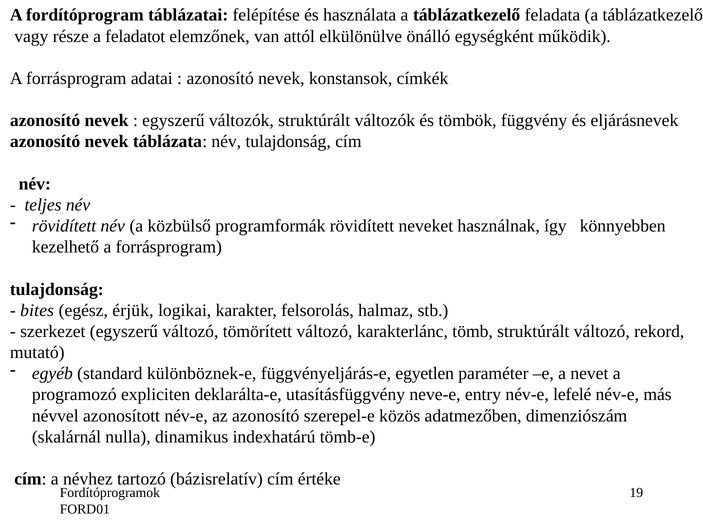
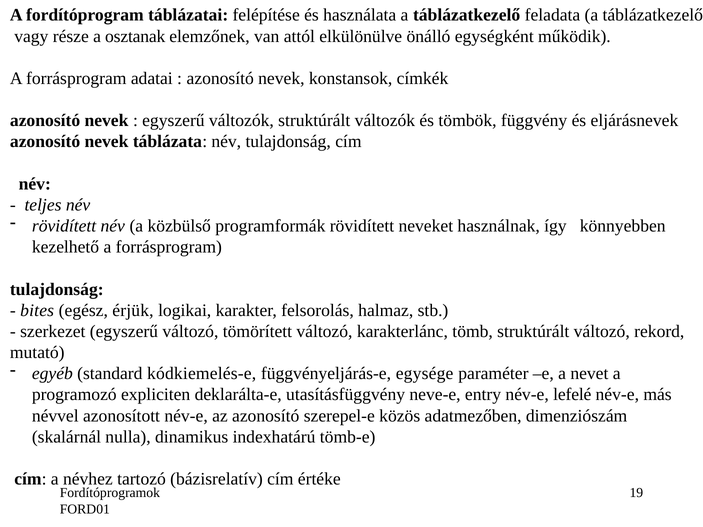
feladatot: feladatot -> osztanak (135, 36)
különböznek-e: különböznek-e -> kódkiemelés-e (202, 374)
egyetlen: egyetlen -> egysége (425, 374)
